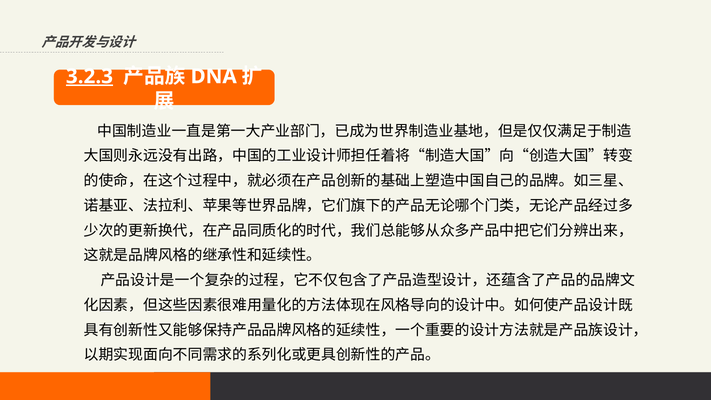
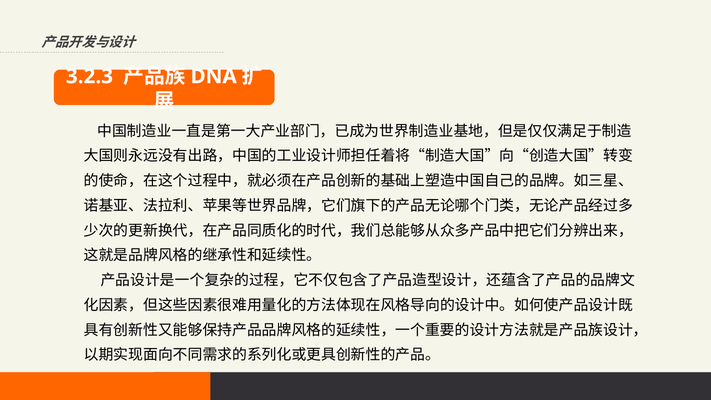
3.2.3 underline: present -> none (89, 76)
